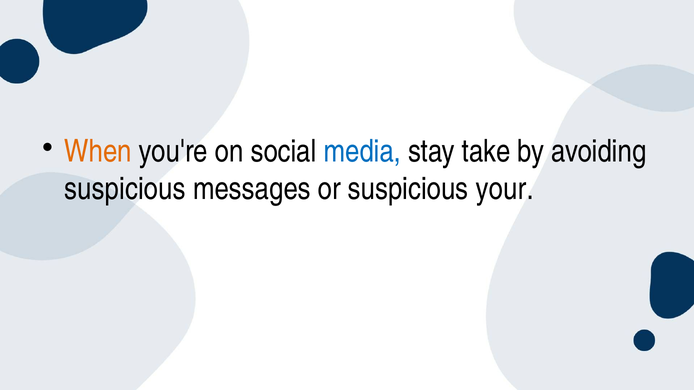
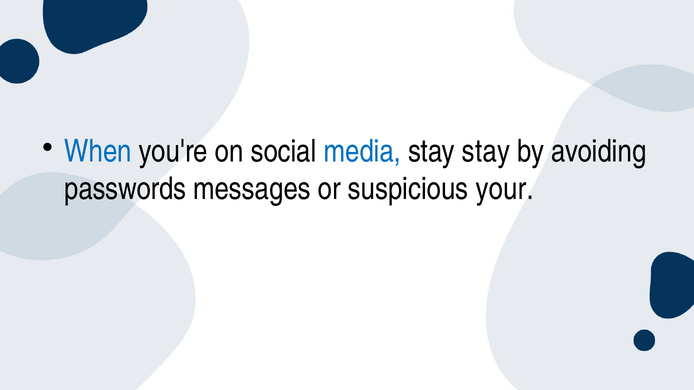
When colour: orange -> blue (98, 151)
stay take: take -> stay (486, 151)
suspicious: suspicious -> passwords (125, 189)
